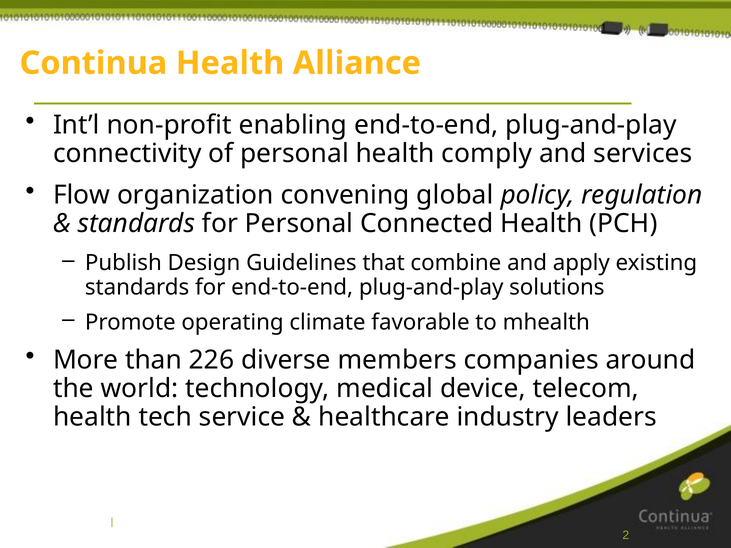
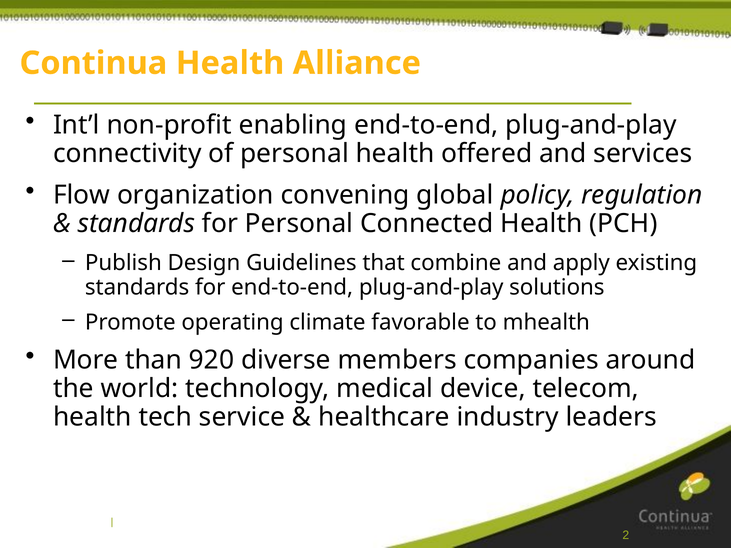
comply: comply -> offered (487, 153)
226: 226 -> 920 (212, 360)
